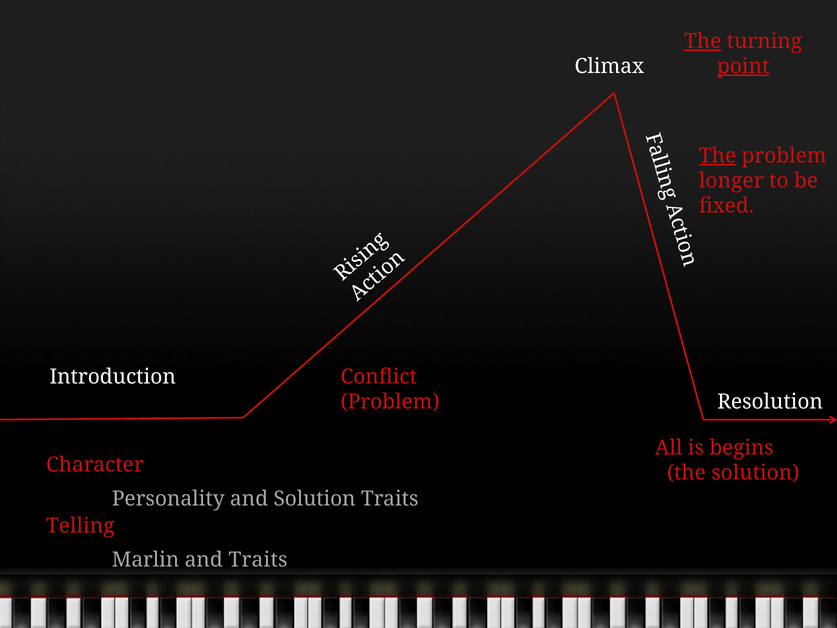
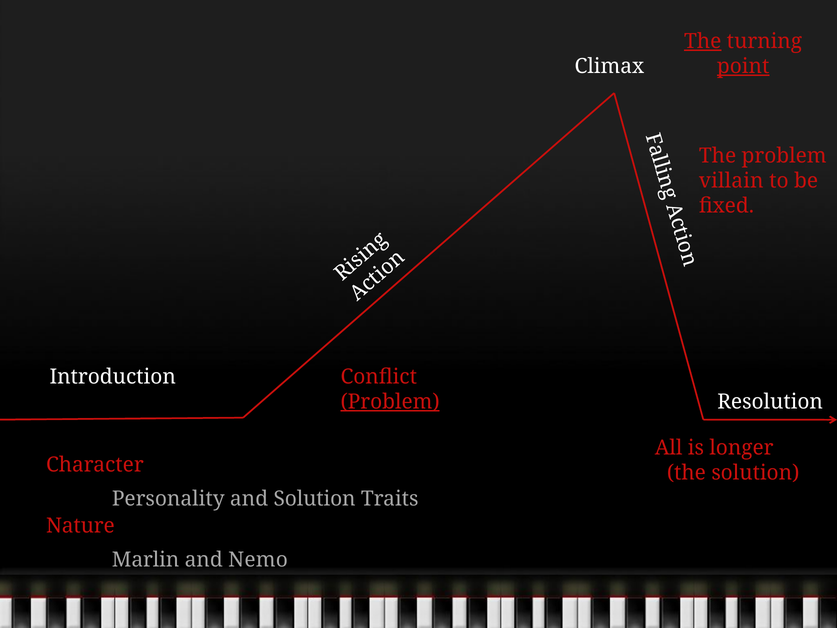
The underline: present -> none (718, 156)
longer: longer -> villain (731, 181)
Problem underline: none -> present (390, 402)
begins: begins -> longer (741, 448)
Telling: Telling -> Nature (80, 526)
and Traits: Traits -> Nemo (258, 560)
